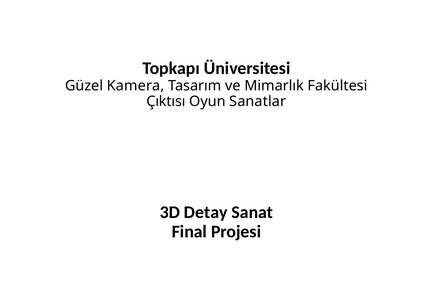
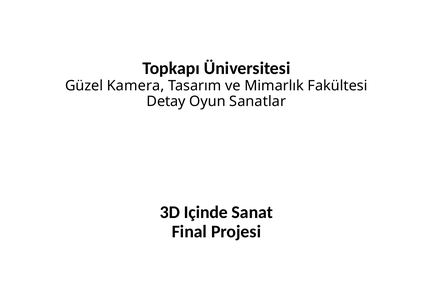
Çıktısı: Çıktısı -> Detay (166, 101)
Detay: Detay -> Içinde (206, 212)
